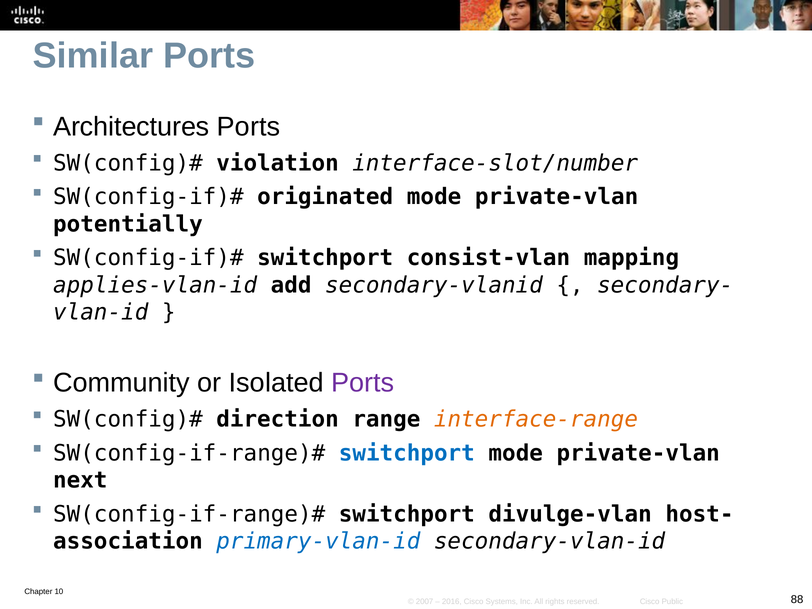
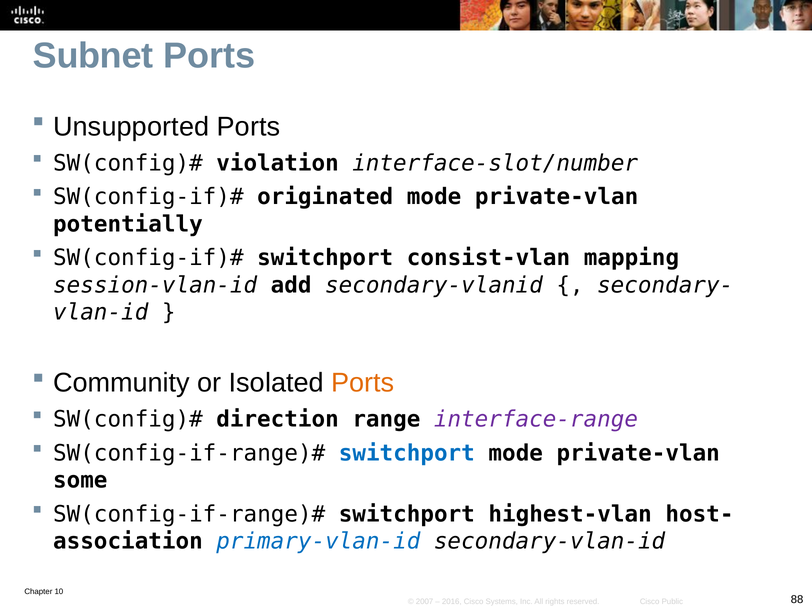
Similar: Similar -> Subnet (93, 56)
Architectures: Architectures -> Unsupported (131, 127)
applies-vlan-id: applies-vlan-id -> session-vlan-id (155, 285)
Ports colour: purple -> orange (363, 383)
interface-range colour: orange -> purple (536, 419)
next: next -> some (80, 480)
divulge-vlan: divulge-vlan -> highest-vlan (570, 514)
